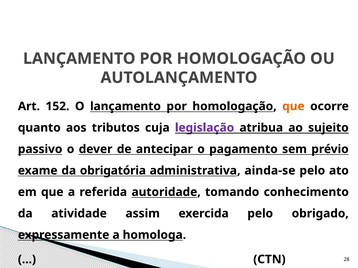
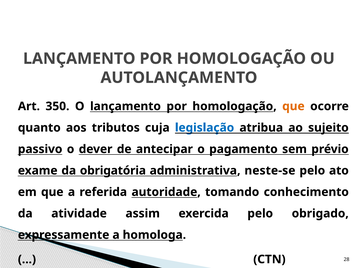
152: 152 -> 350 (57, 106)
legislação colour: purple -> blue (205, 128)
ainda-se: ainda-se -> neste-se (270, 171)
